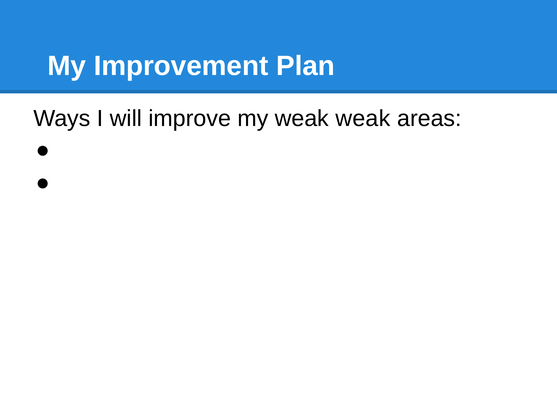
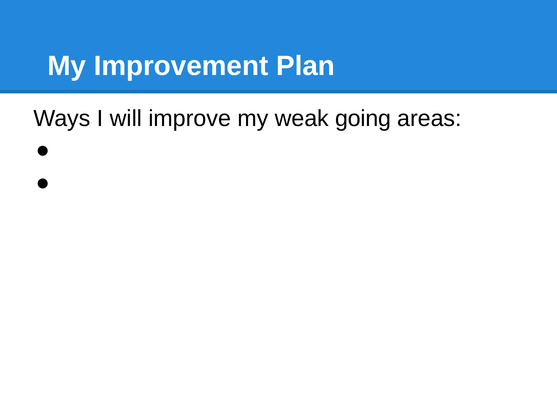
weak weak: weak -> going (363, 119)
